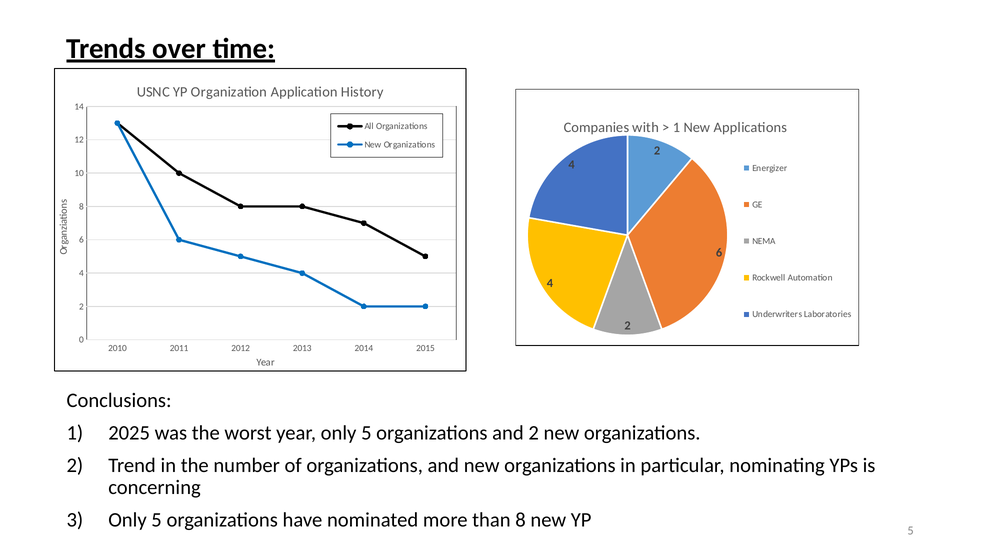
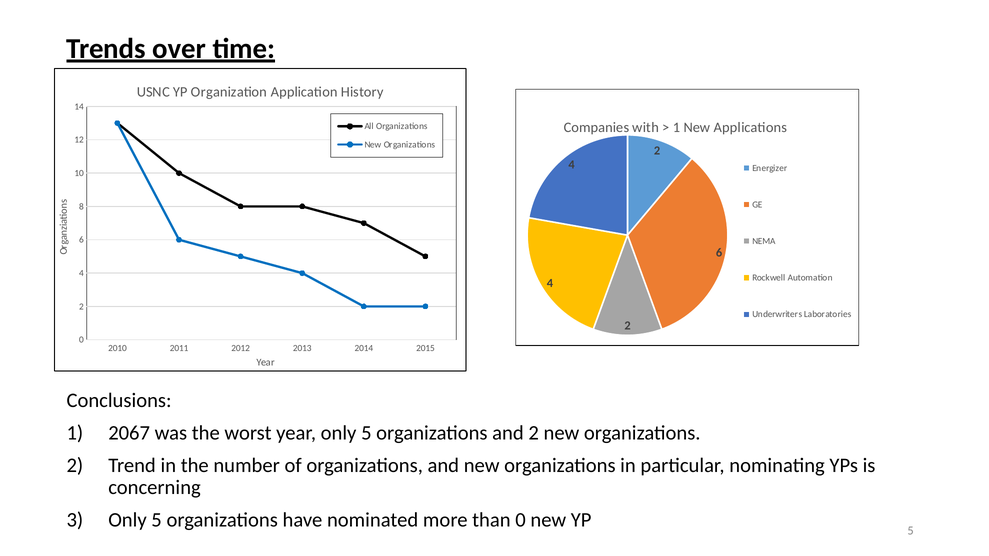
2025: 2025 -> 2067 (129, 433)
than 8: 8 -> 0 (521, 520)
